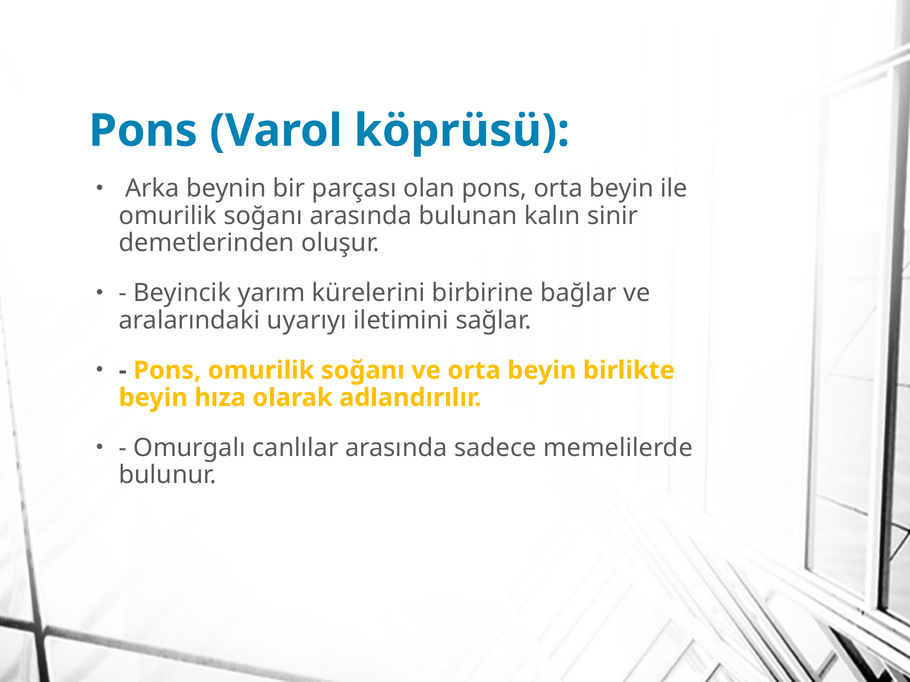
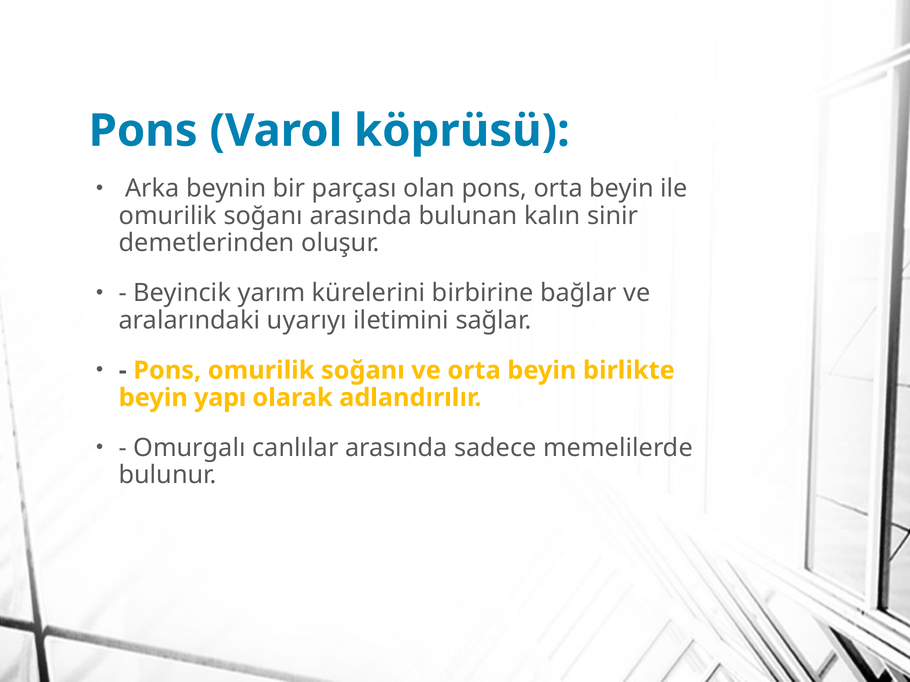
hıza: hıza -> yapı (220, 398)
